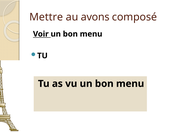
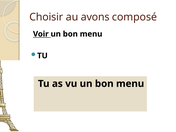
Mettre: Mettre -> Choisir (46, 17)
